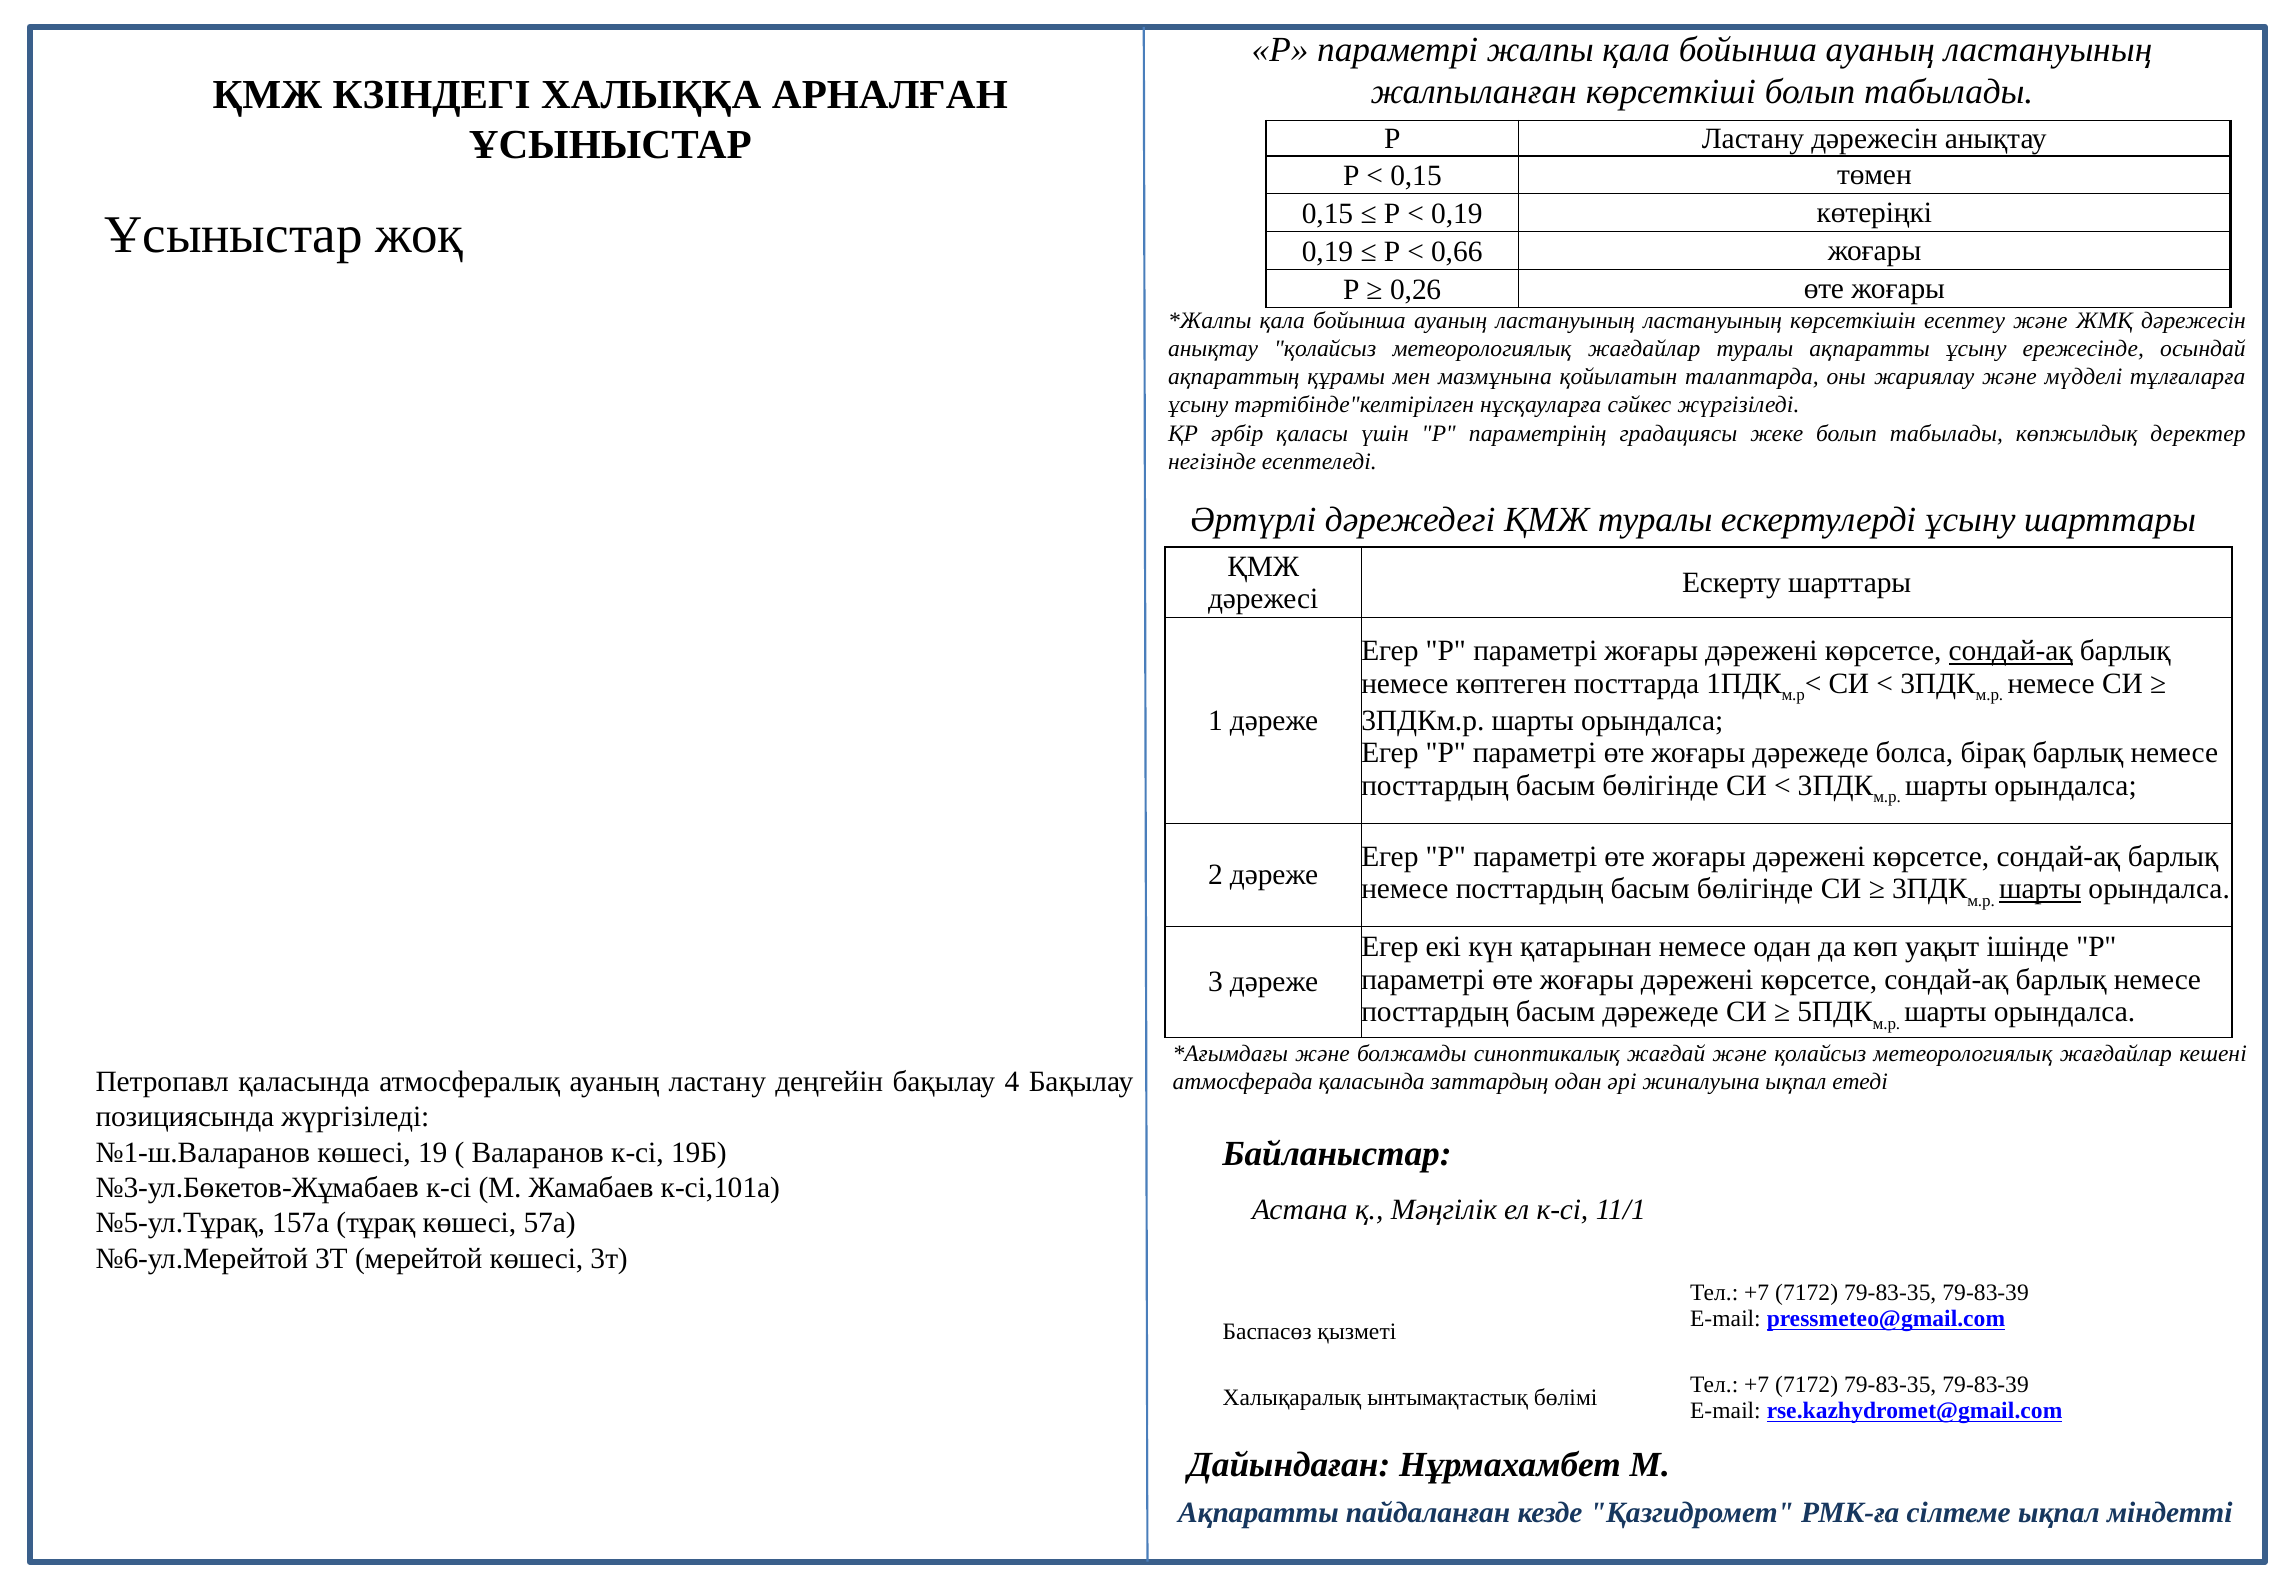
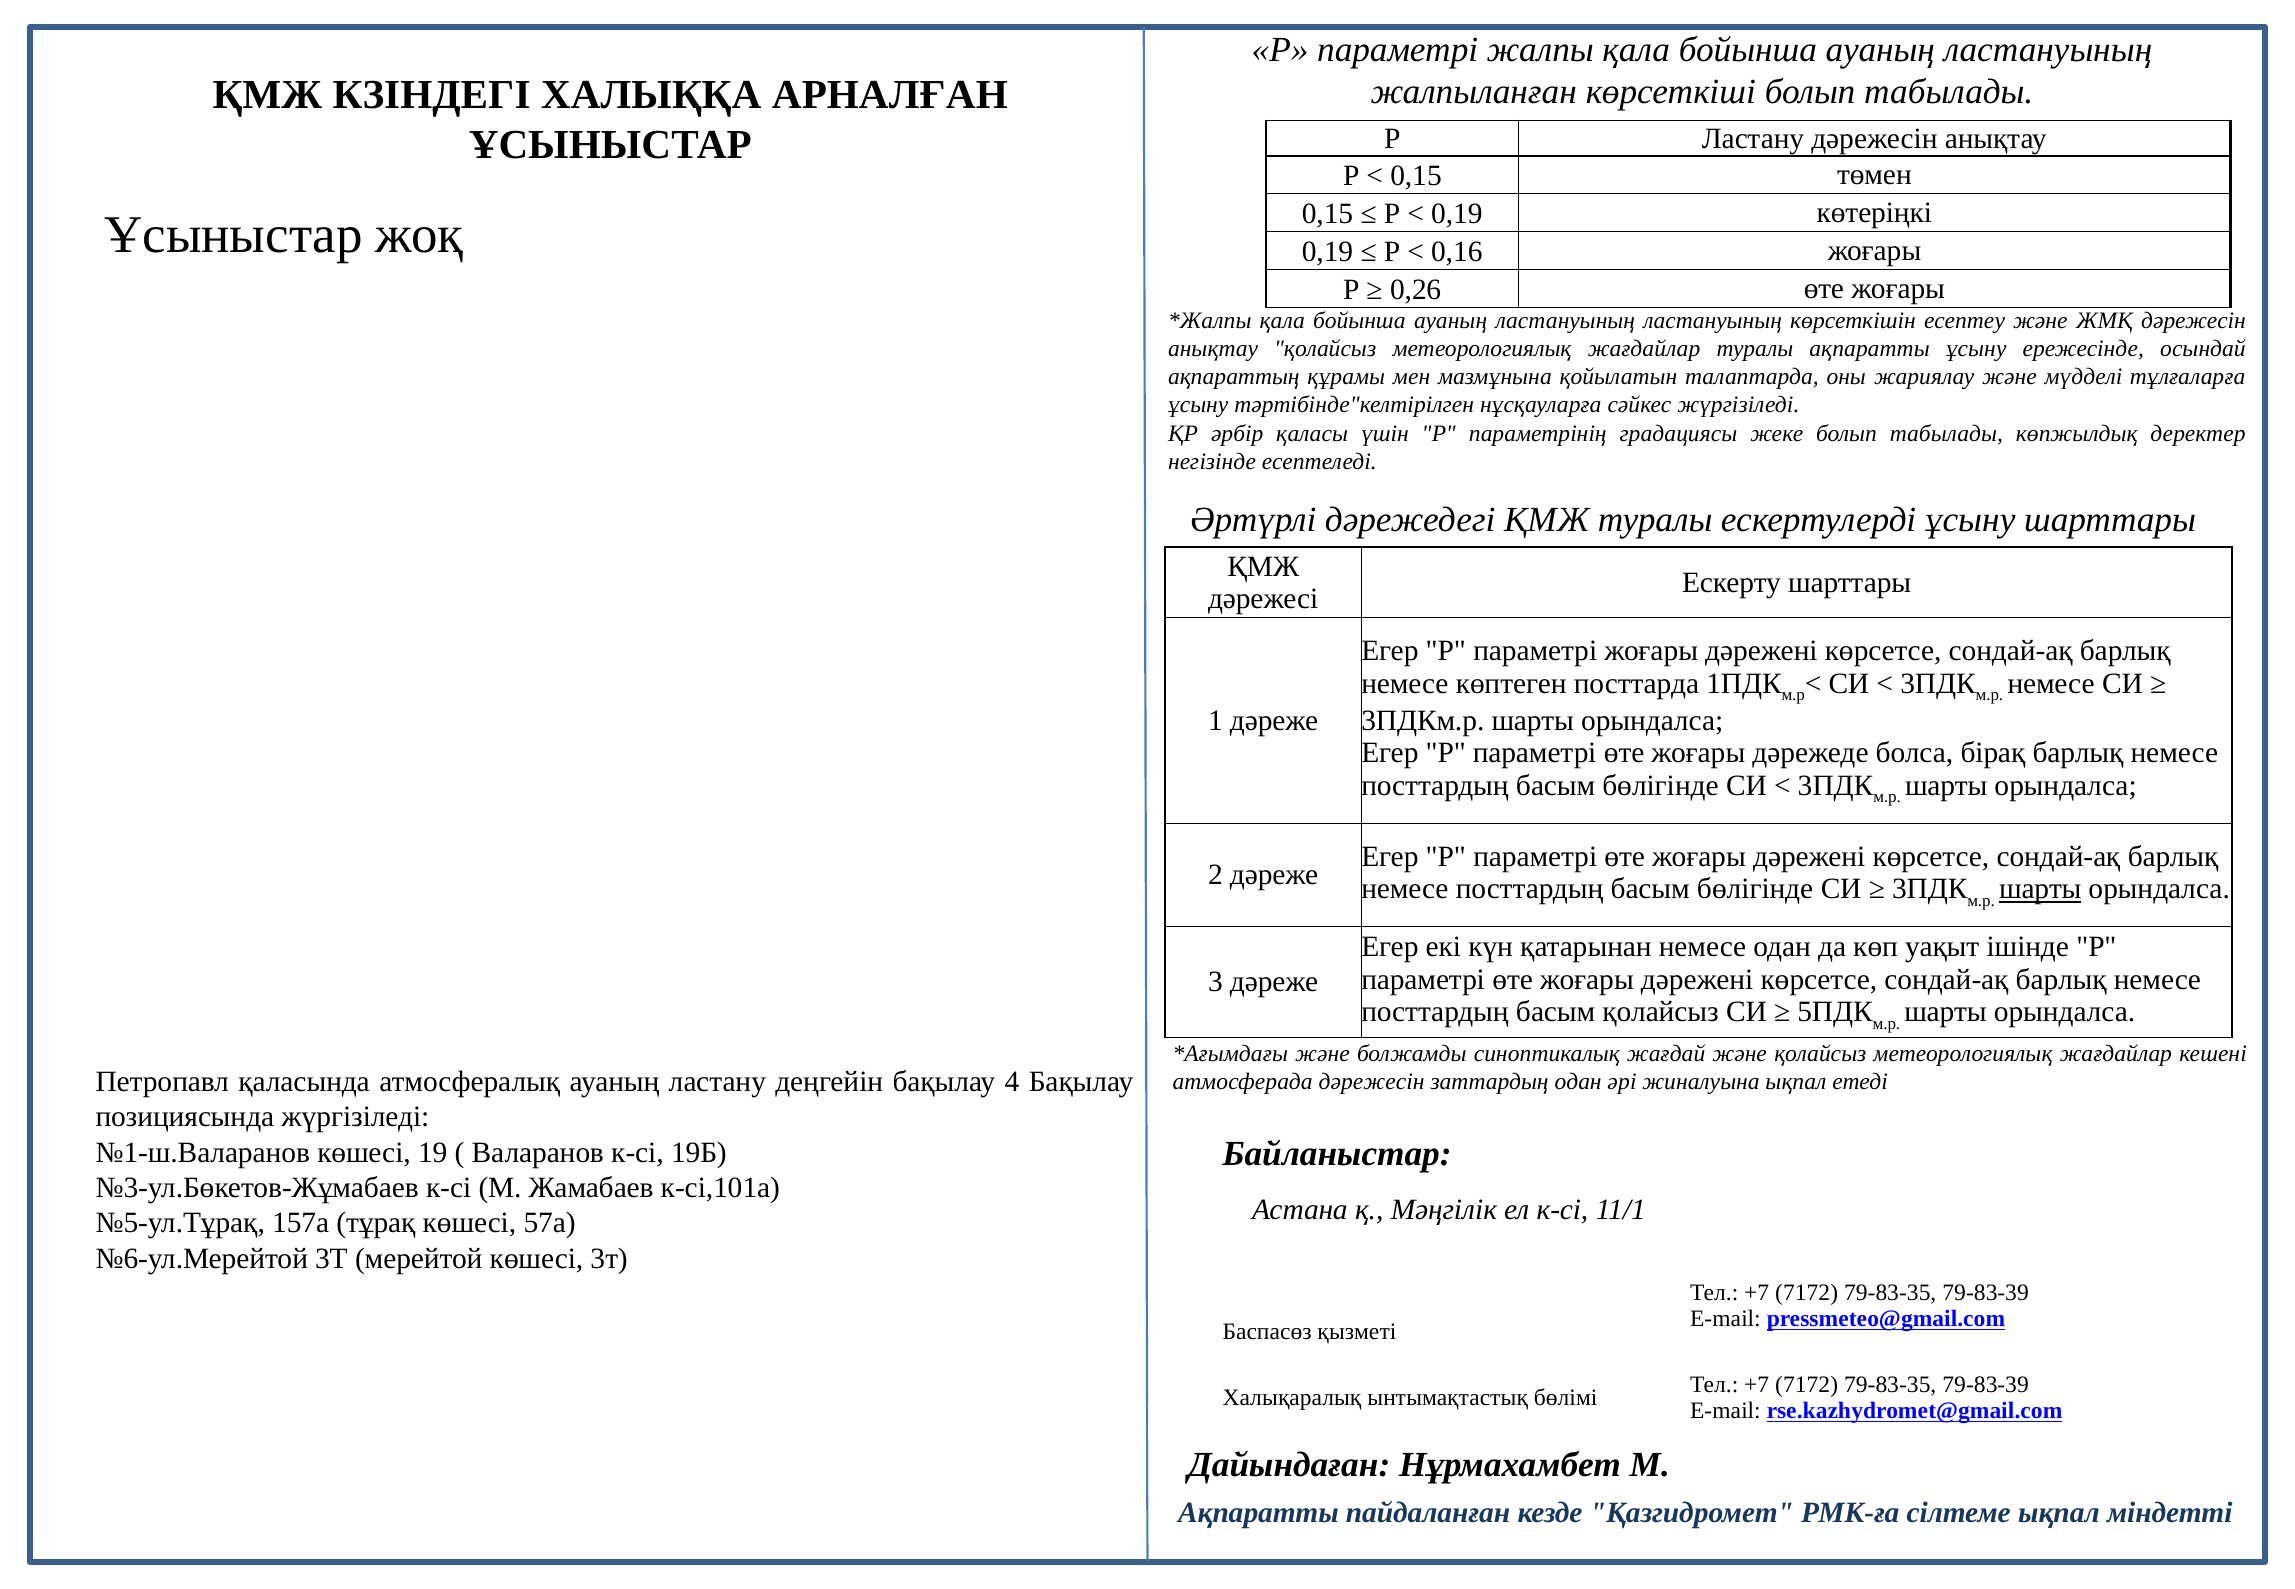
0,66: 0,66 -> 0,16 (1457, 252)
сондай-ақ underline: present -> none (2011, 651)
басым дәрежеде: дәрежеде -> қолайсыз (1661, 1012)
атмосферада қаласында: қаласында -> дәрежесін (1372, 1082)
